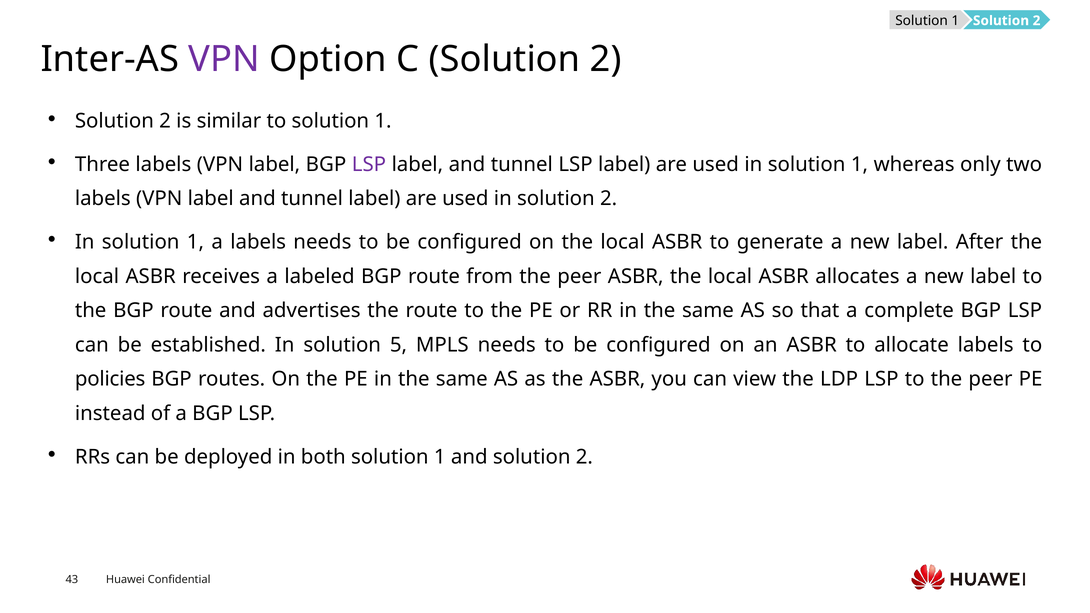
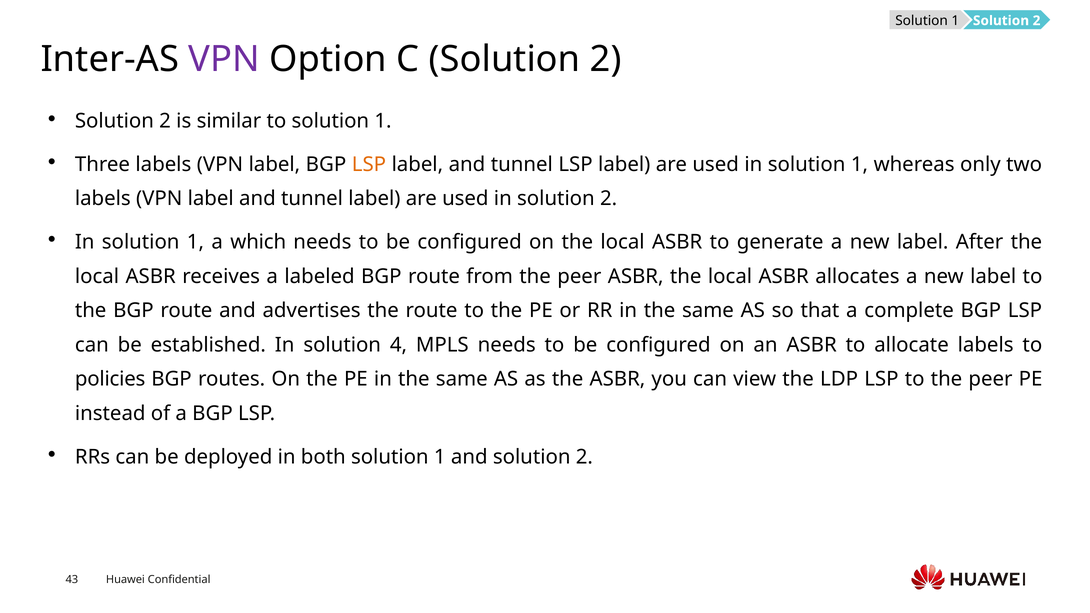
LSP colour: purple -> orange (369, 164)
a labels: labels -> which (258, 242)
5: 5 -> 4 (398, 345)
